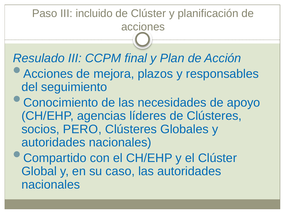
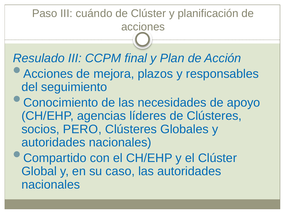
incluido: incluido -> cuándo (94, 13)
